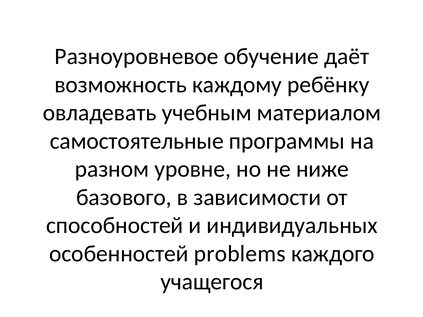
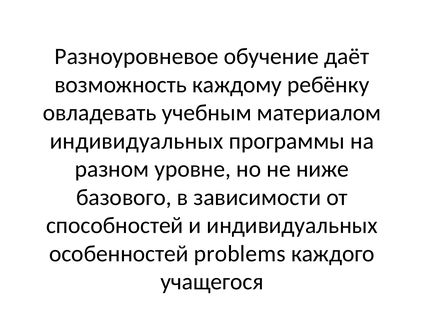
самостоятельные: самостоятельные -> индивидуальных (137, 141)
